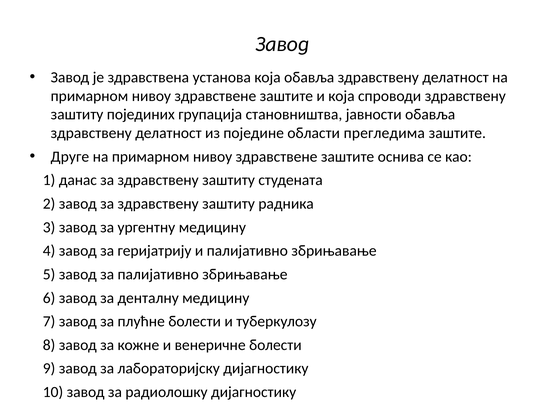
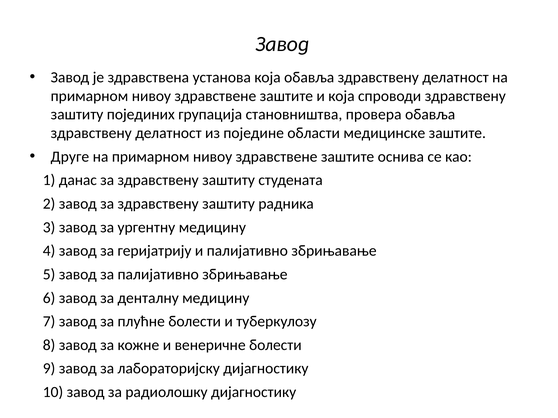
јавности: јавности -> провера (374, 115)
прегледима: прегледима -> медицинске (384, 133)
